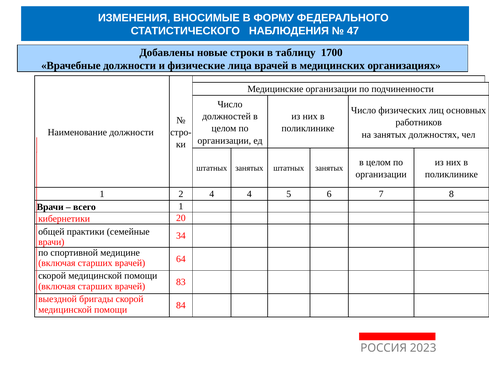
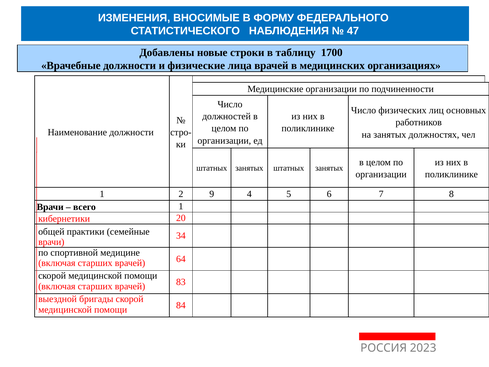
2 4: 4 -> 9 (212, 194)
